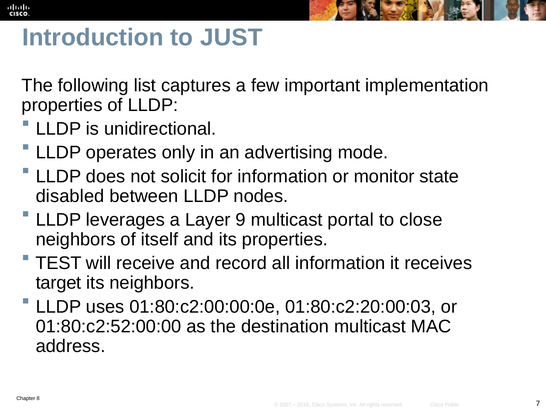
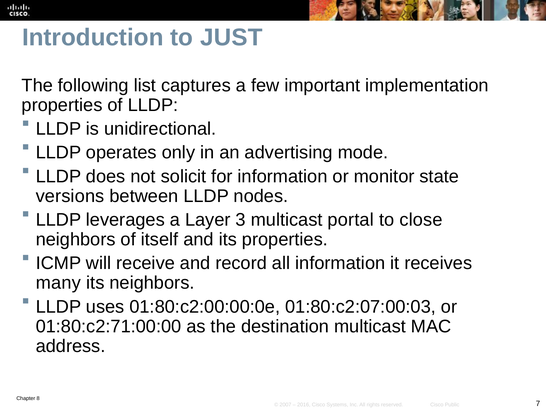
disabled: disabled -> versions (70, 196)
9: 9 -> 3 (241, 220)
TEST: TEST -> ICMP (58, 263)
target: target -> many (58, 283)
01:80:c2:20:00:03: 01:80:c2:20:00:03 -> 01:80:c2:07:00:03 (361, 306)
01:80:c2:52:00:00: 01:80:c2:52:00:00 -> 01:80:c2:71:00:00 (109, 326)
